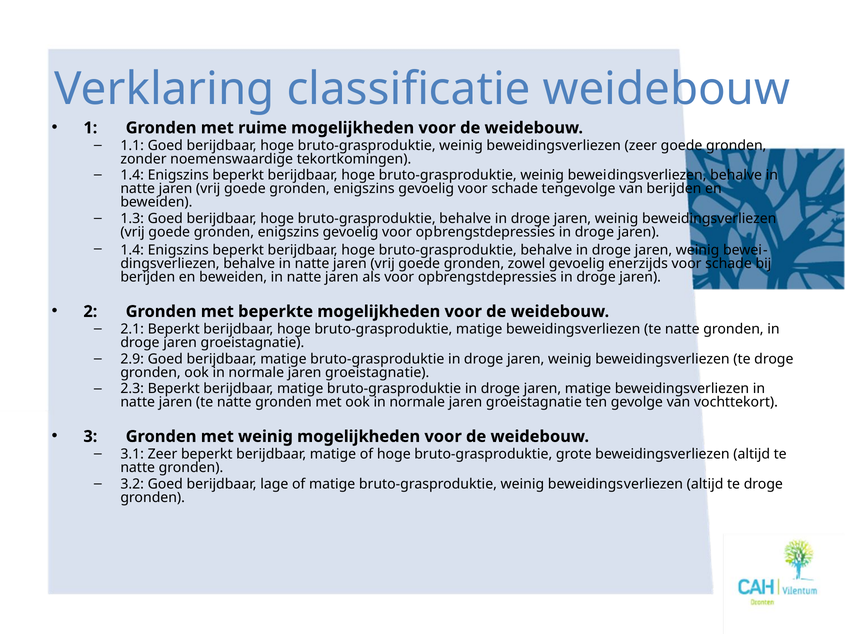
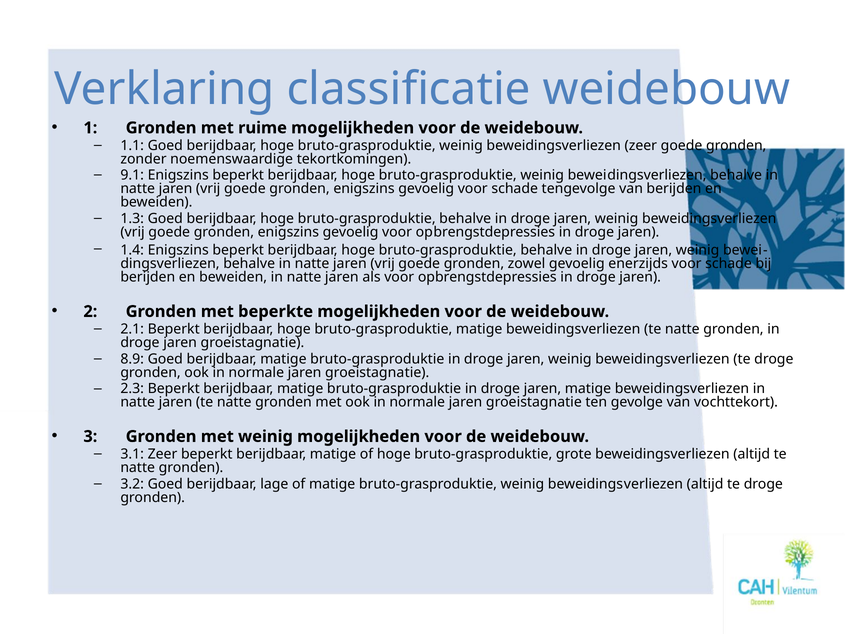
1.4: 1.4 -> 9.1 (132, 175)
2.9: 2.9 -> 8.9 (132, 359)
